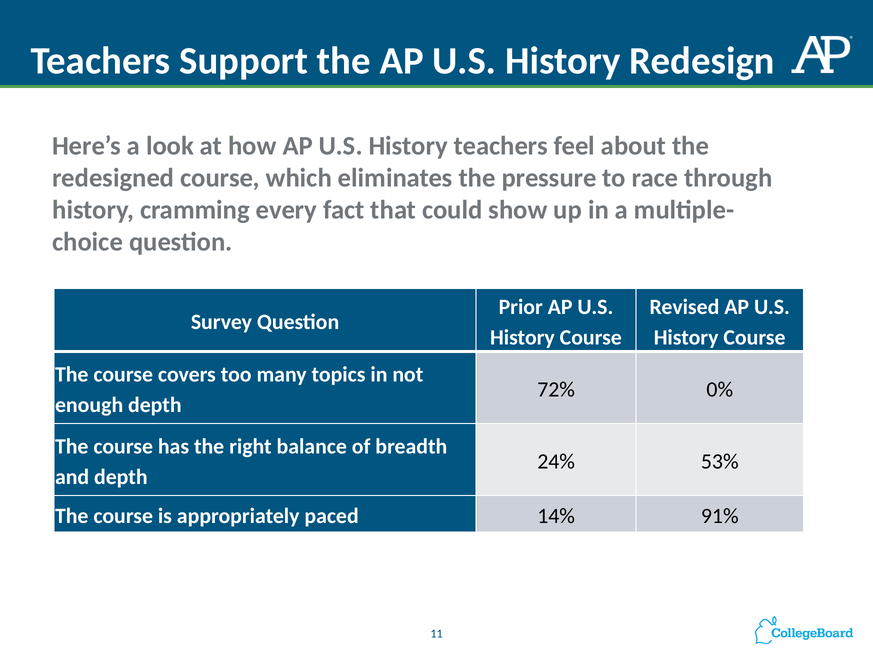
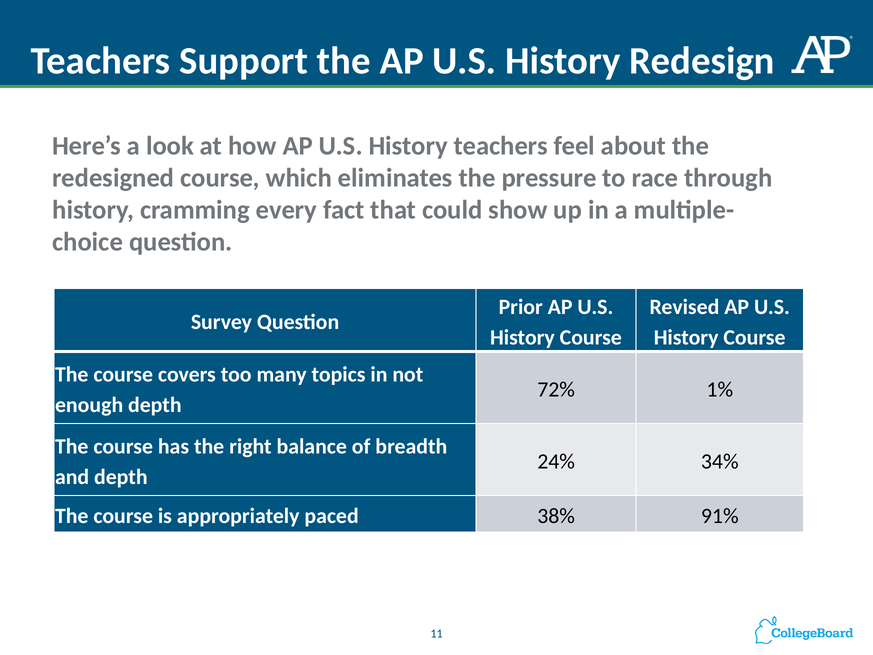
0%: 0% -> 1% (720, 390)
53%: 53% -> 34% (720, 461)
14%: 14% -> 38% (556, 516)
